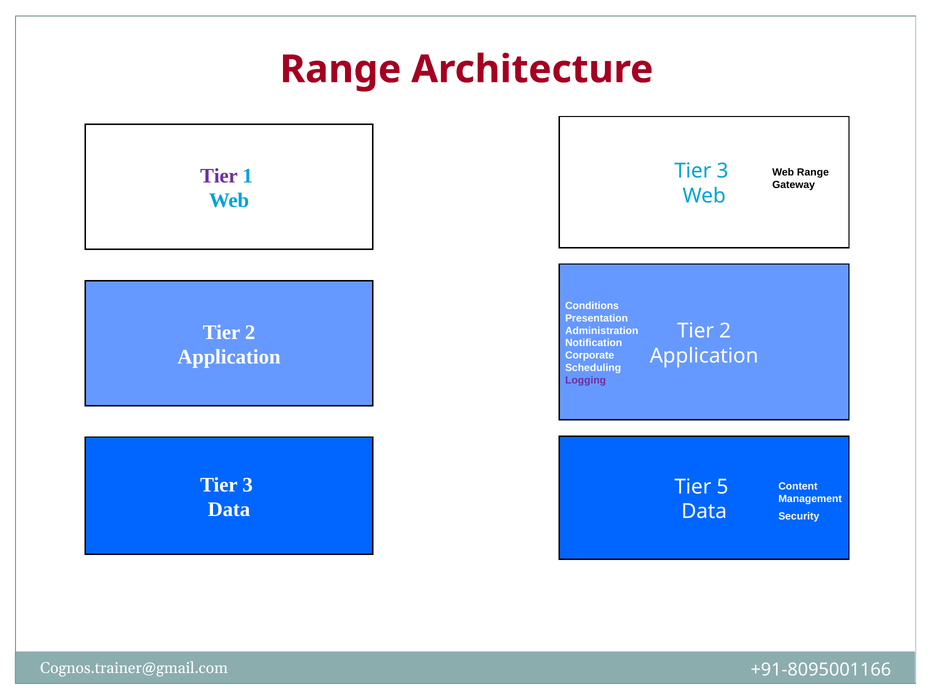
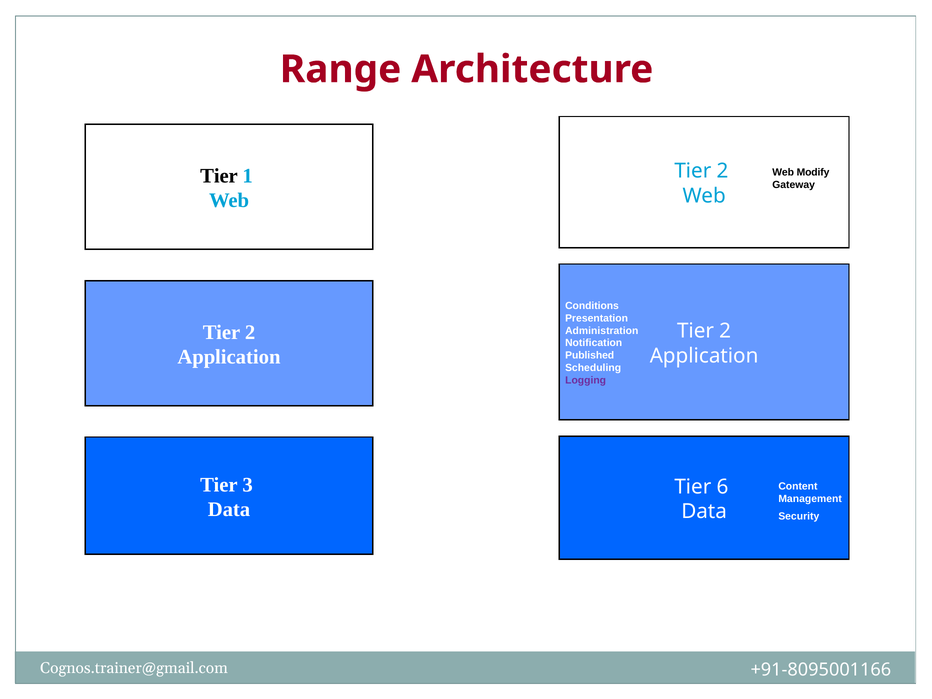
3: 3 -> 2 (722, 171)
Tier colour: purple -> black (219, 176)
Web Range: Range -> Modify (813, 172)
Corporate: Corporate -> Published (590, 355)
5: 5 -> 6 (722, 487)
